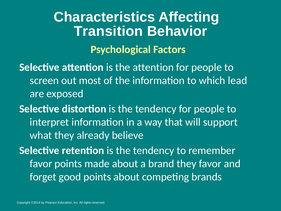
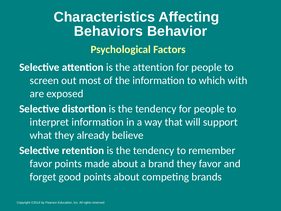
Transition: Transition -> Behaviors (108, 31)
lead: lead -> with (238, 80)
